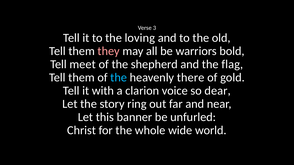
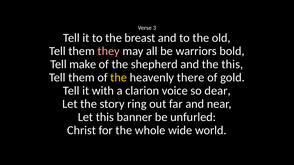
loving: loving -> breast (140, 38)
meet: meet -> make (83, 64)
the flag: flag -> this (232, 64)
the colour: light blue -> yellow (119, 78)
